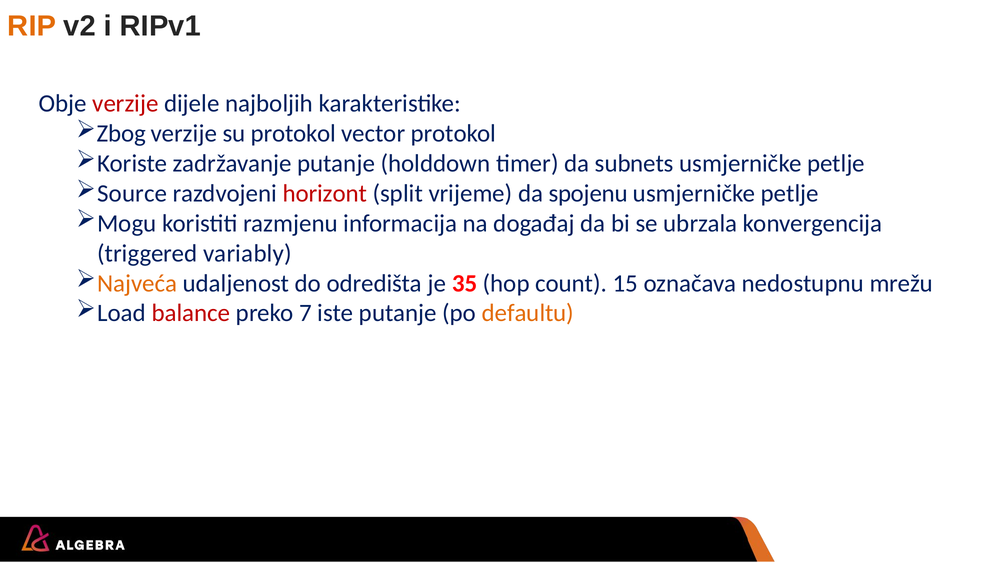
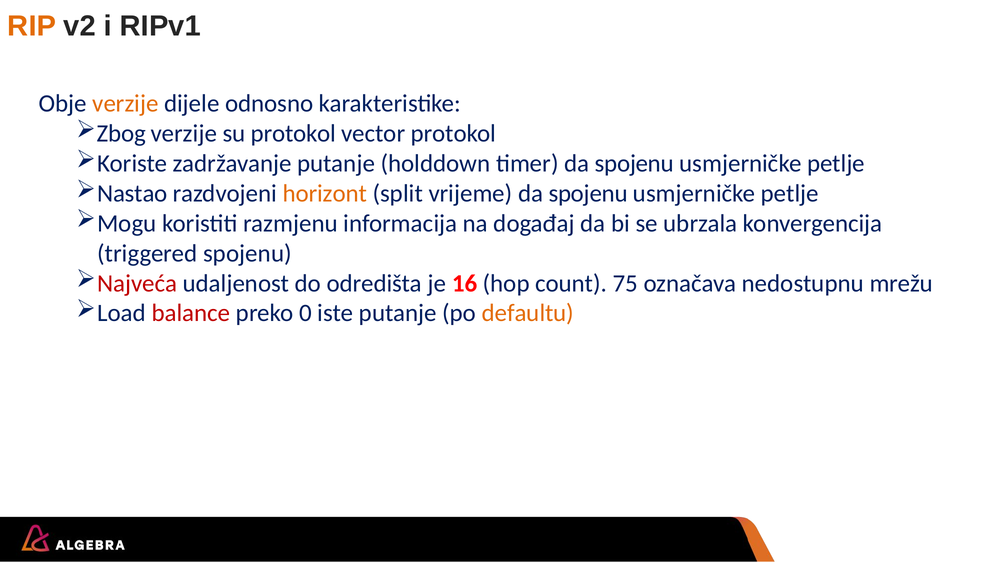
verzije colour: red -> orange (125, 103)
najboljih: najboljih -> odnosno (269, 103)
timer da subnets: subnets -> spojenu (634, 163)
Source: Source -> Nastao (132, 193)
horizont colour: red -> orange (325, 193)
triggered variably: variably -> spojenu (247, 253)
Najveća colour: orange -> red (137, 283)
35: 35 -> 16 (465, 283)
15: 15 -> 75 (625, 283)
7: 7 -> 0 (306, 313)
